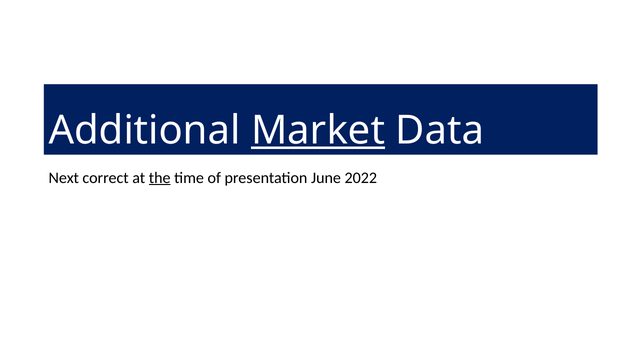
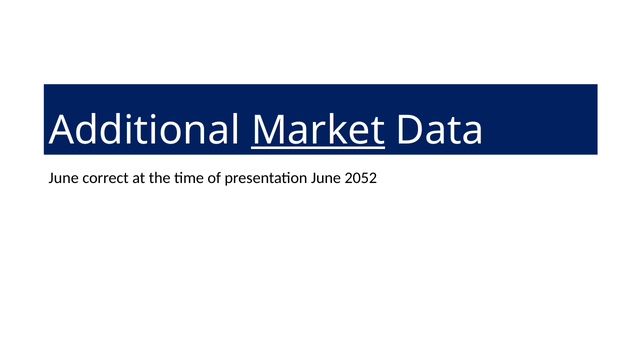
Next: Next -> June (64, 178)
the underline: present -> none (160, 178)
2022: 2022 -> 2052 (361, 178)
